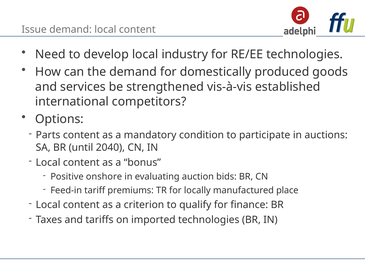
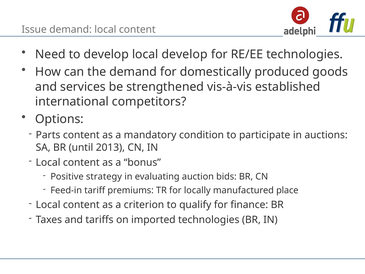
local industry: industry -> develop (185, 54)
2040: 2040 -> 2013 (110, 147)
onshore: onshore -> strategy (104, 177)
